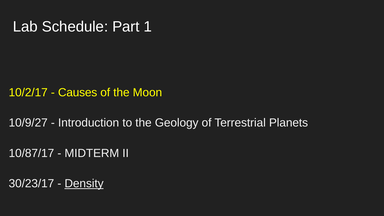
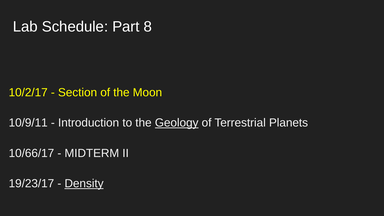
1: 1 -> 8 (148, 27)
Causes: Causes -> Section (78, 92)
10/9/27: 10/9/27 -> 10/9/11 (28, 123)
Geology underline: none -> present (177, 123)
10/87/17: 10/87/17 -> 10/66/17 (31, 153)
30/23/17: 30/23/17 -> 19/23/17 (31, 184)
